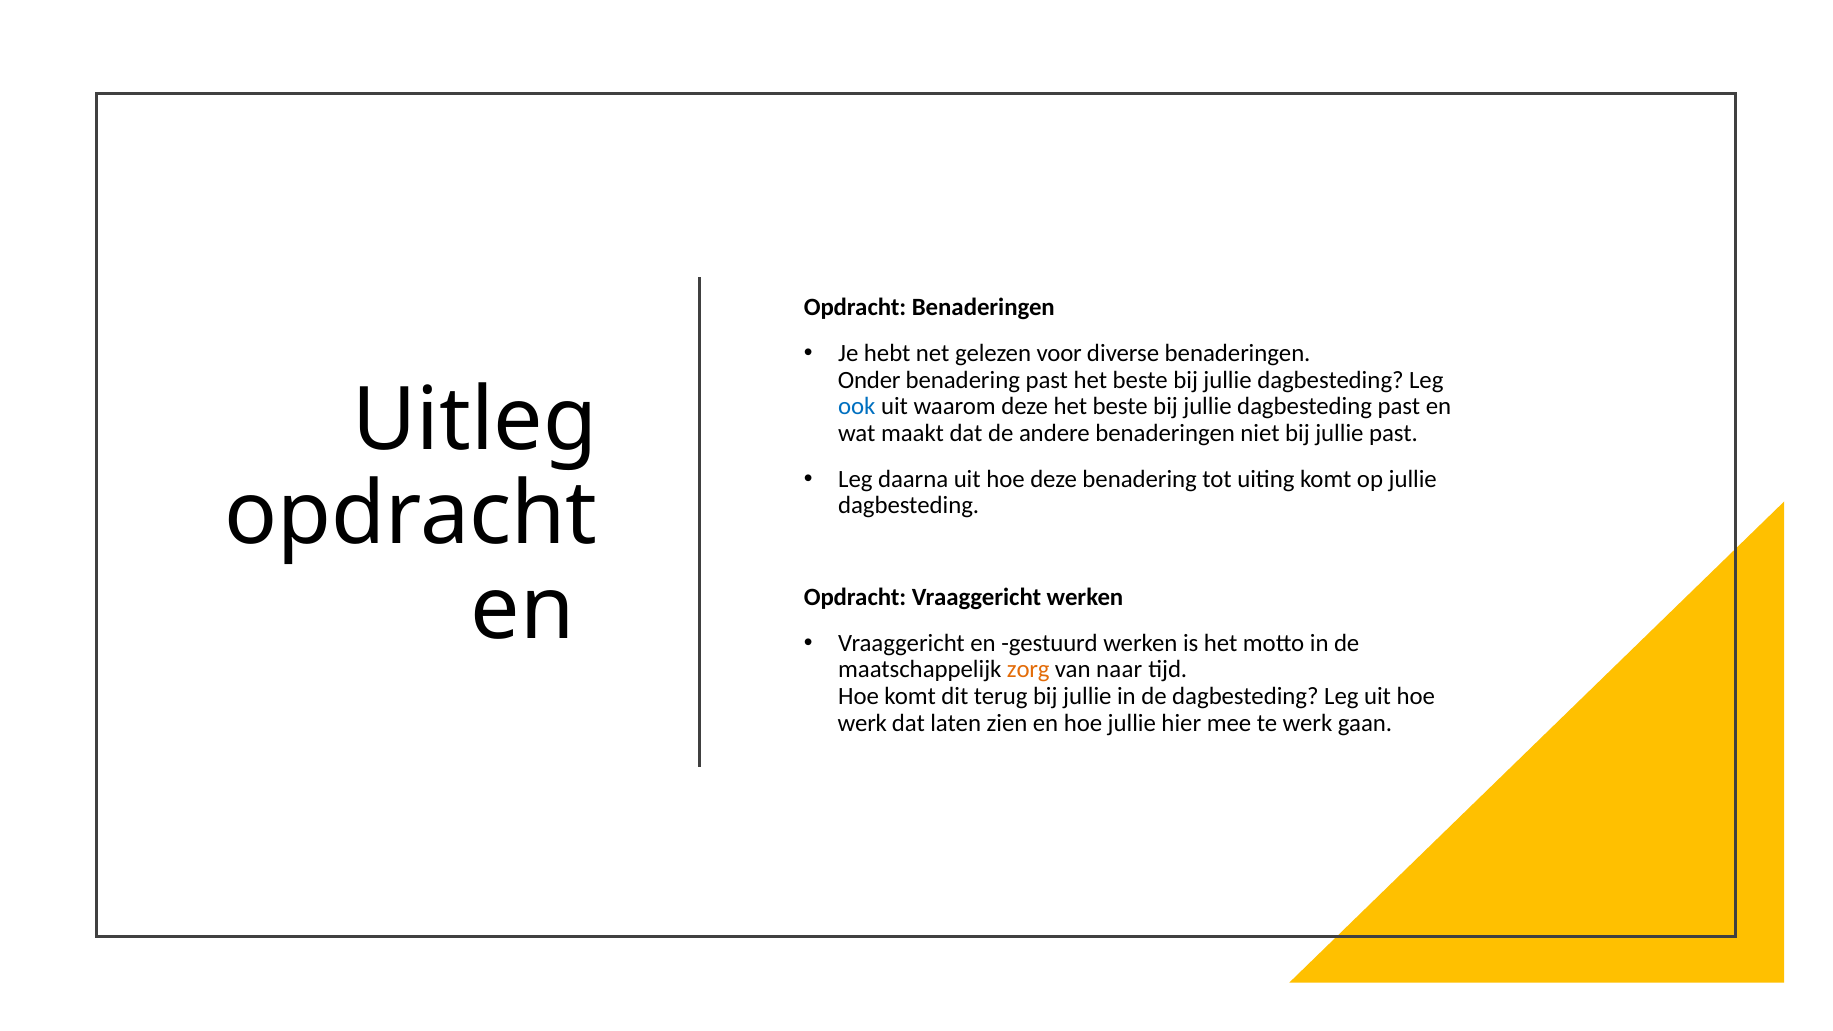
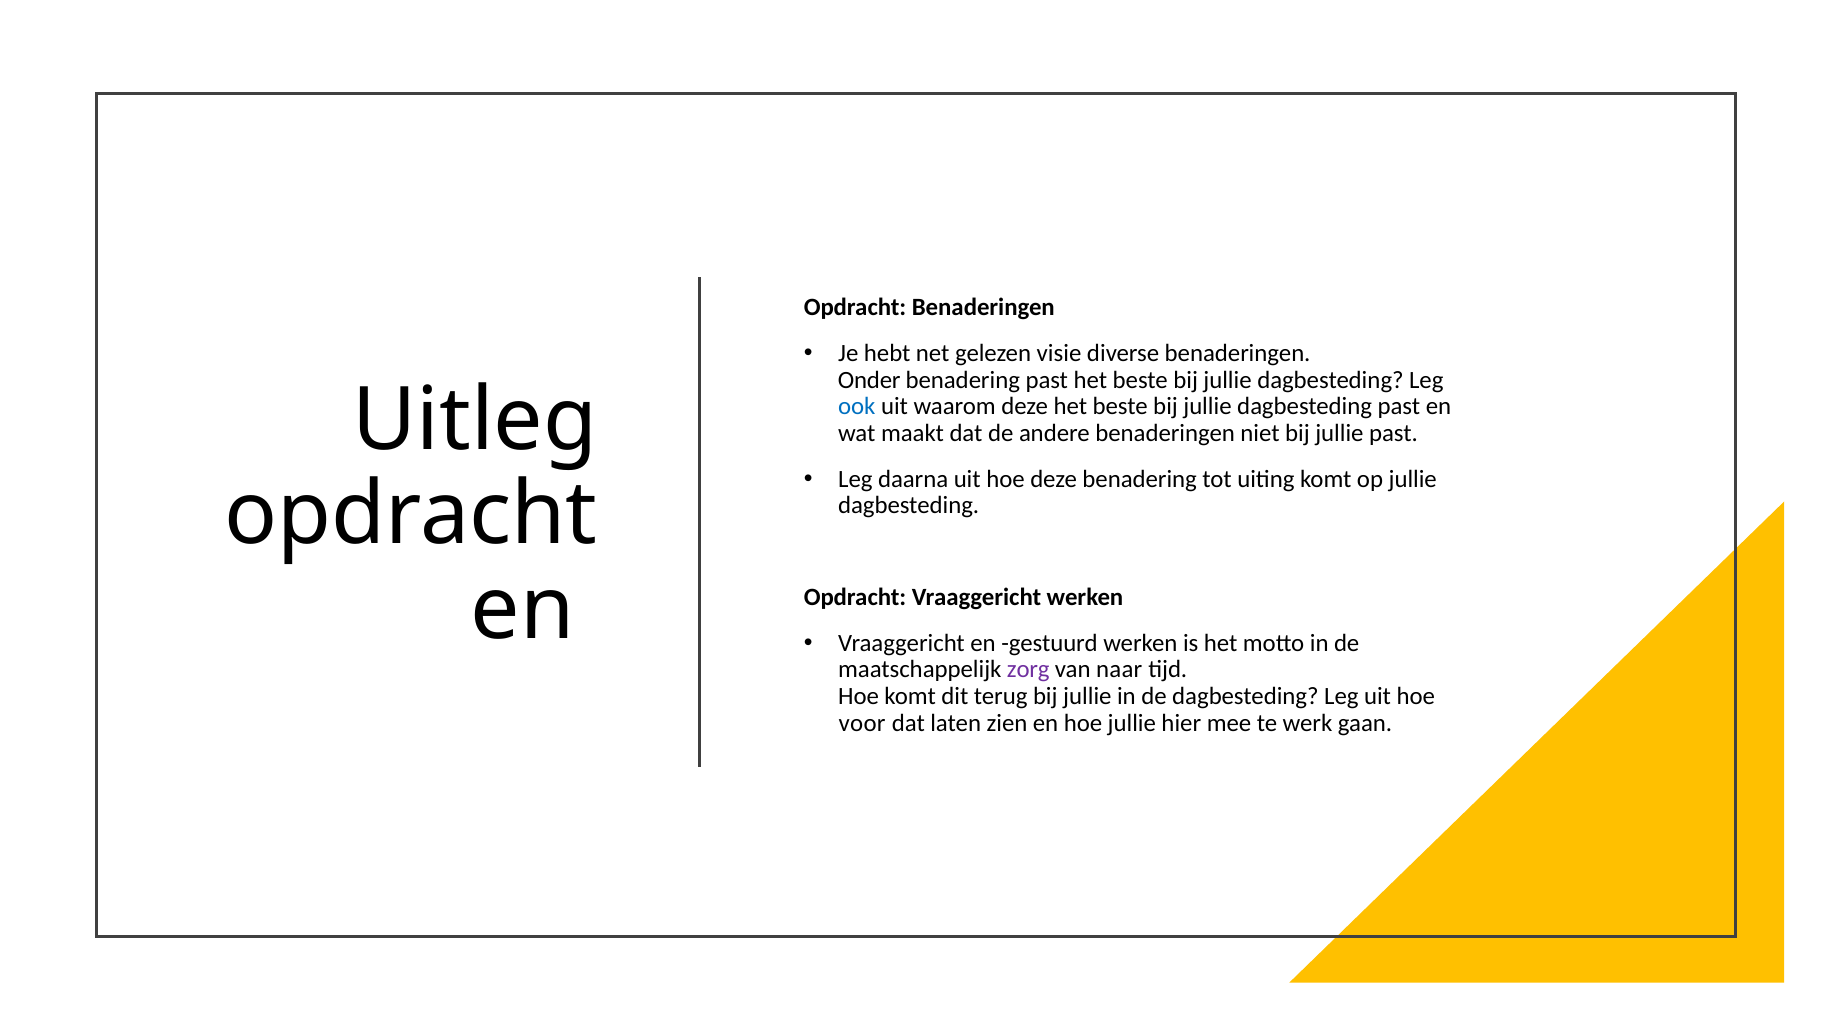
voor: voor -> visie (1059, 353)
zorg colour: orange -> purple (1028, 670)
werk: werk -> voor (862, 723)
